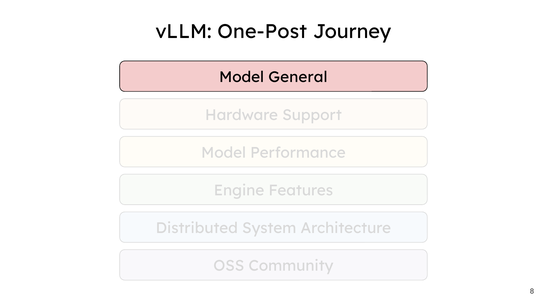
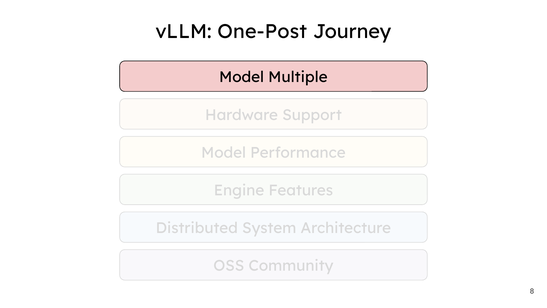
General: General -> Multiple (298, 77)
